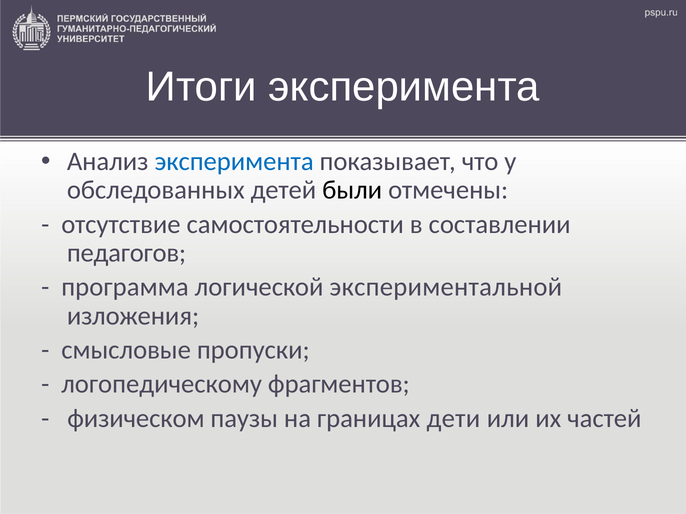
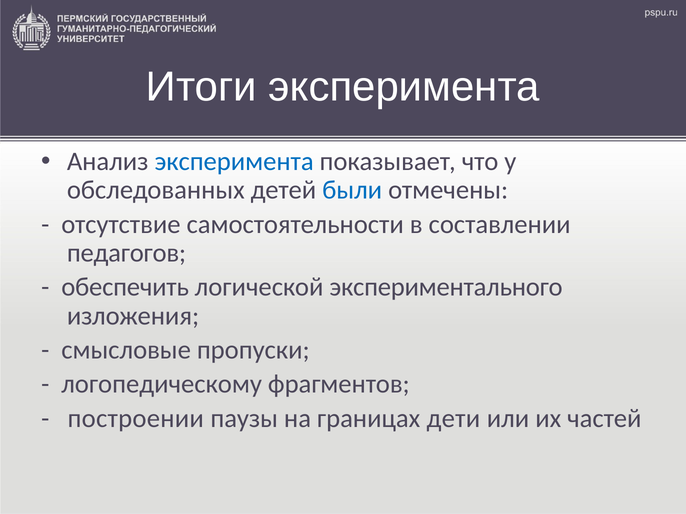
были colour: black -> blue (352, 190)
программа: программа -> обеспечить (125, 287)
экспериментальной: экспериментальной -> экспериментального (446, 287)
физическом: физическом -> построении (136, 419)
